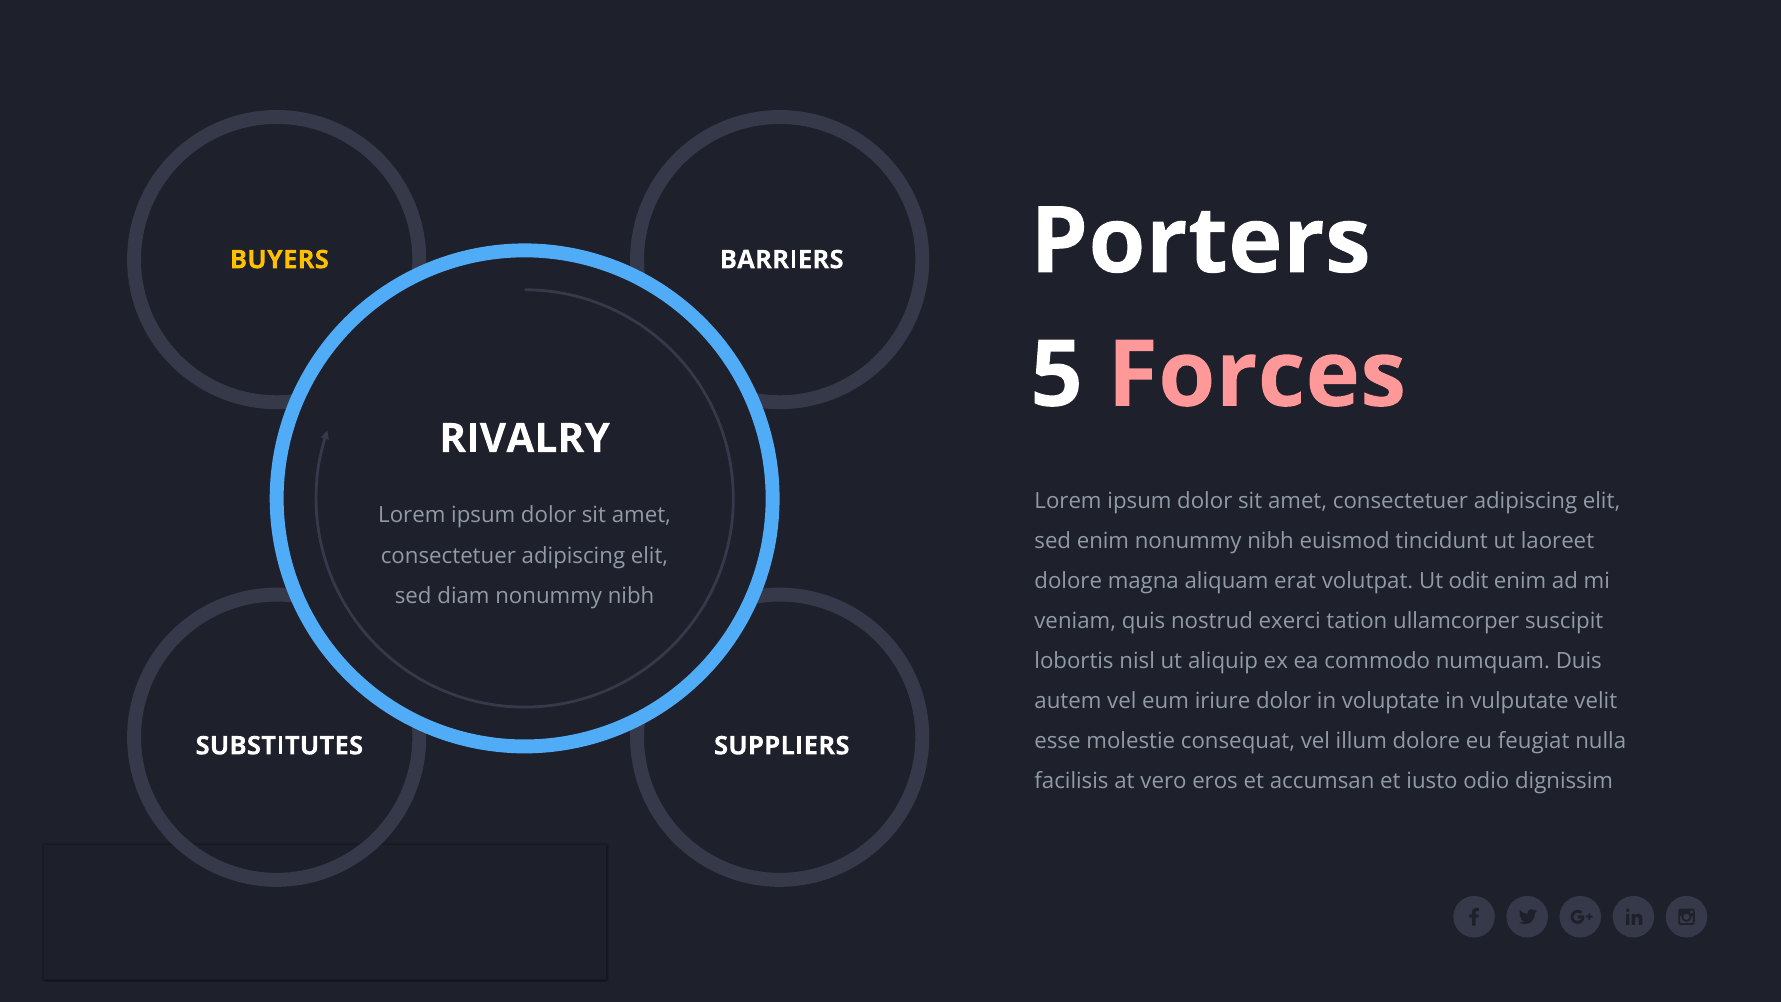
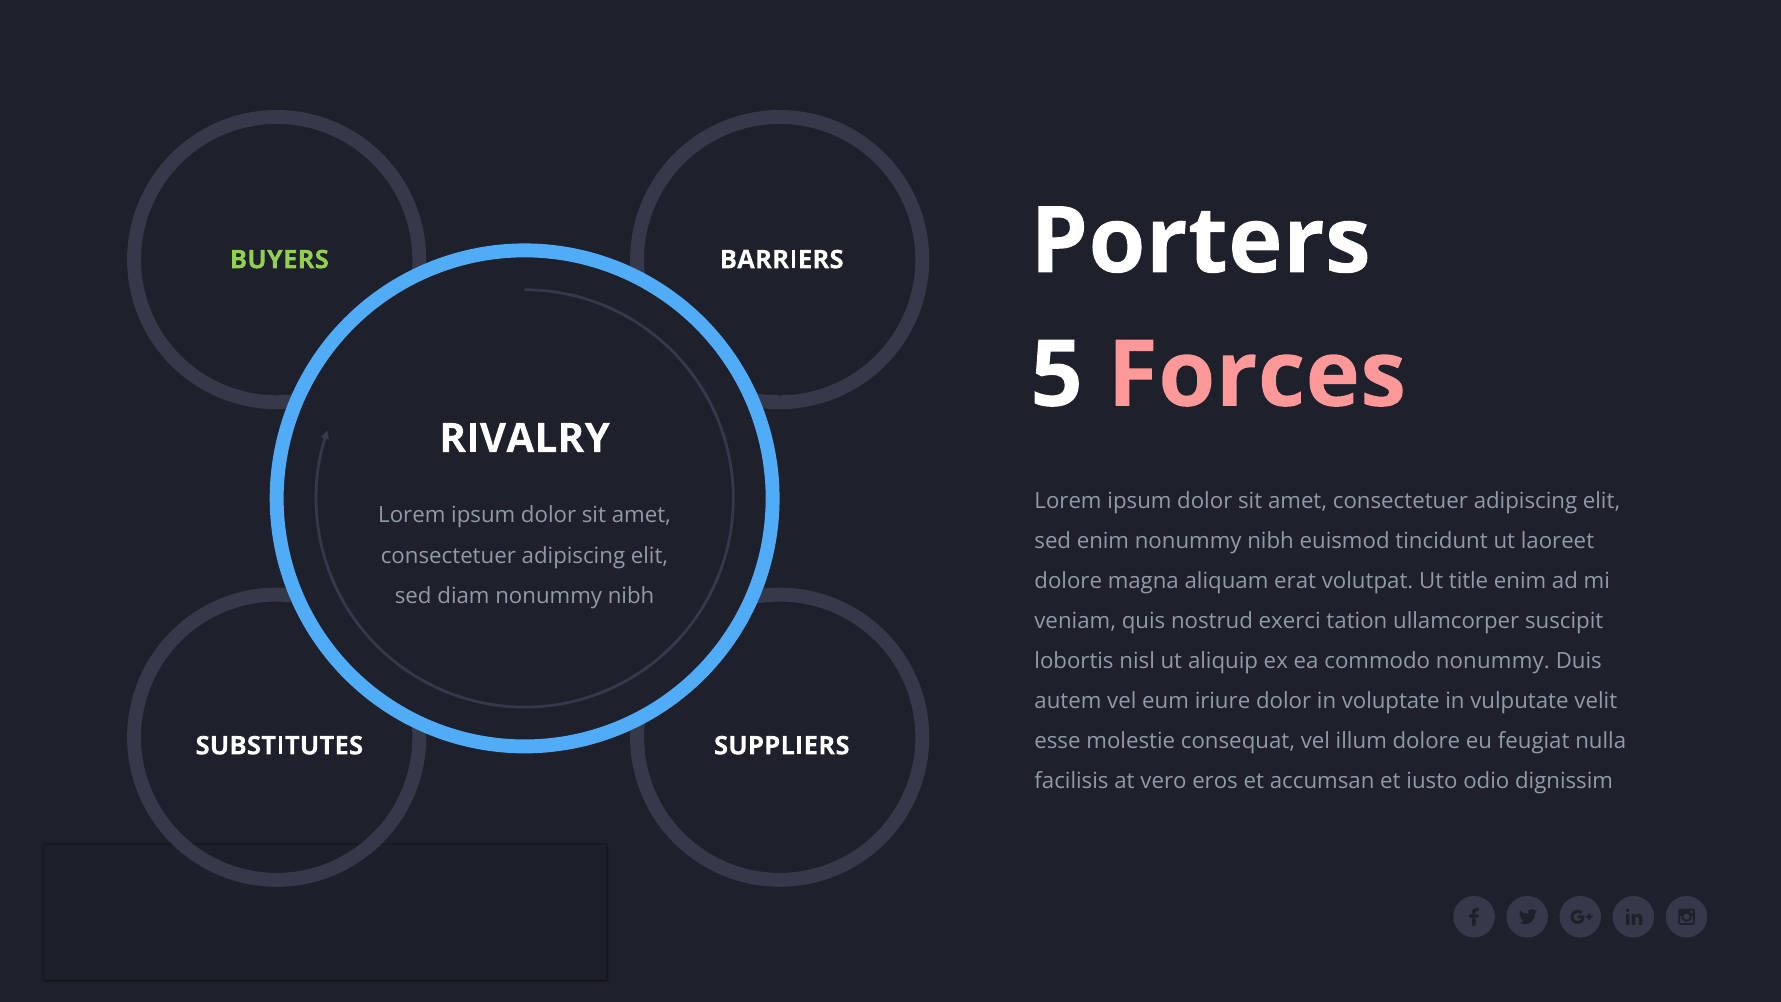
BUYERS colour: yellow -> light green (279, 260)
odit: odit -> title (1469, 581)
commodo numquam: numquam -> nonummy (1493, 661)
